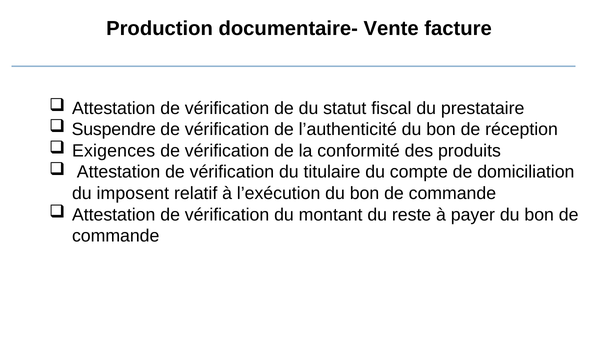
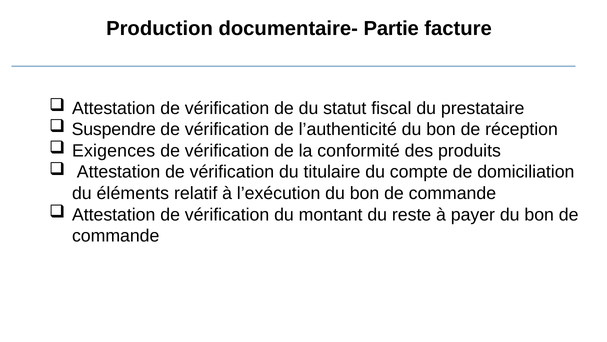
Vente: Vente -> Partie (391, 28)
imposent: imposent -> éléments (133, 193)
